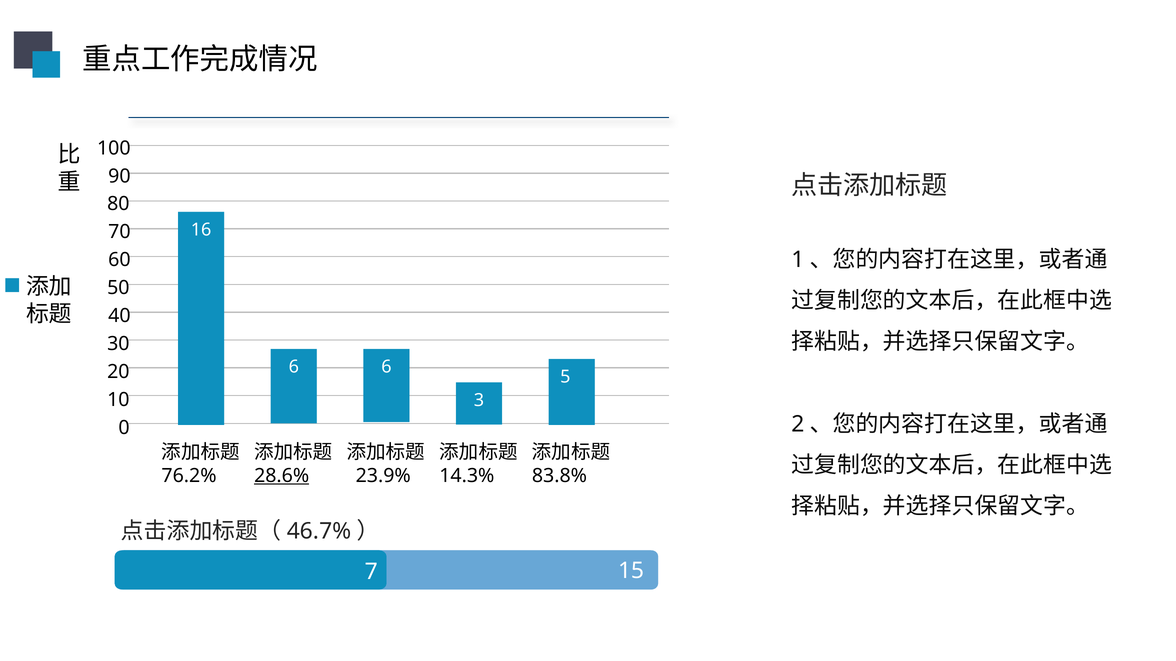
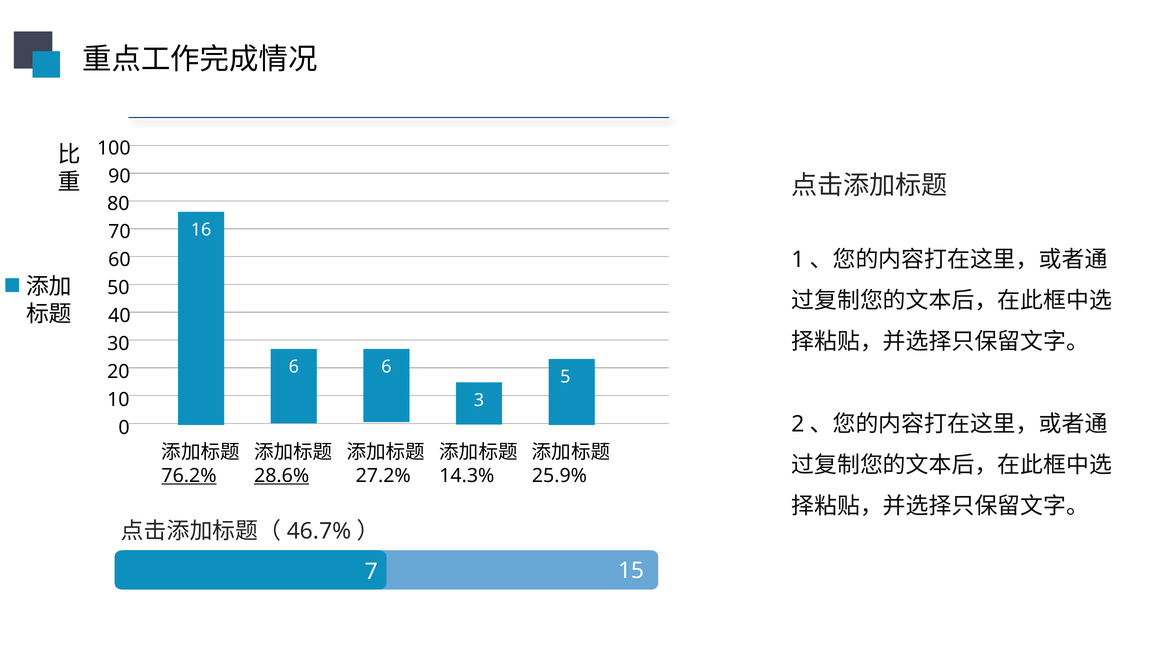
76.2% underline: none -> present (189, 476)
23.9%: 23.9% -> 27.2% (383, 476)
83.8%: 83.8% -> 25.9% (559, 476)
